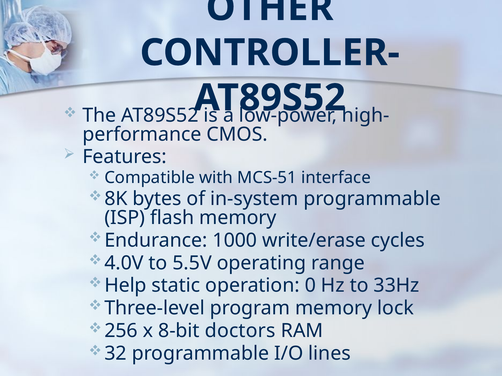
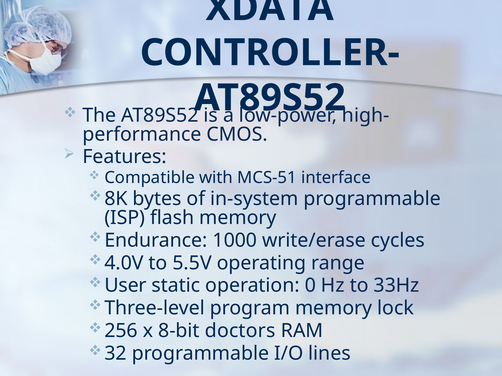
OTHER: OTHER -> XDATA (270, 8)
Help: Help -> User (126, 286)
